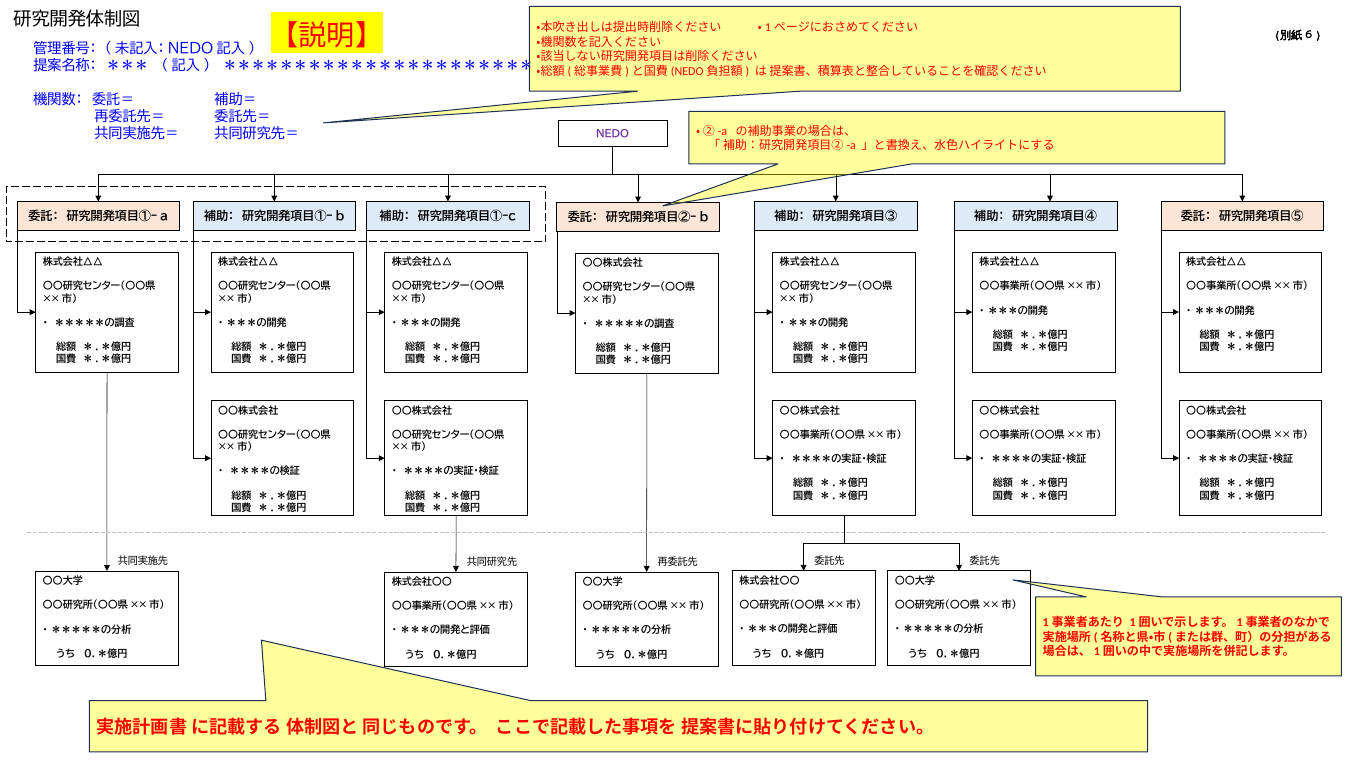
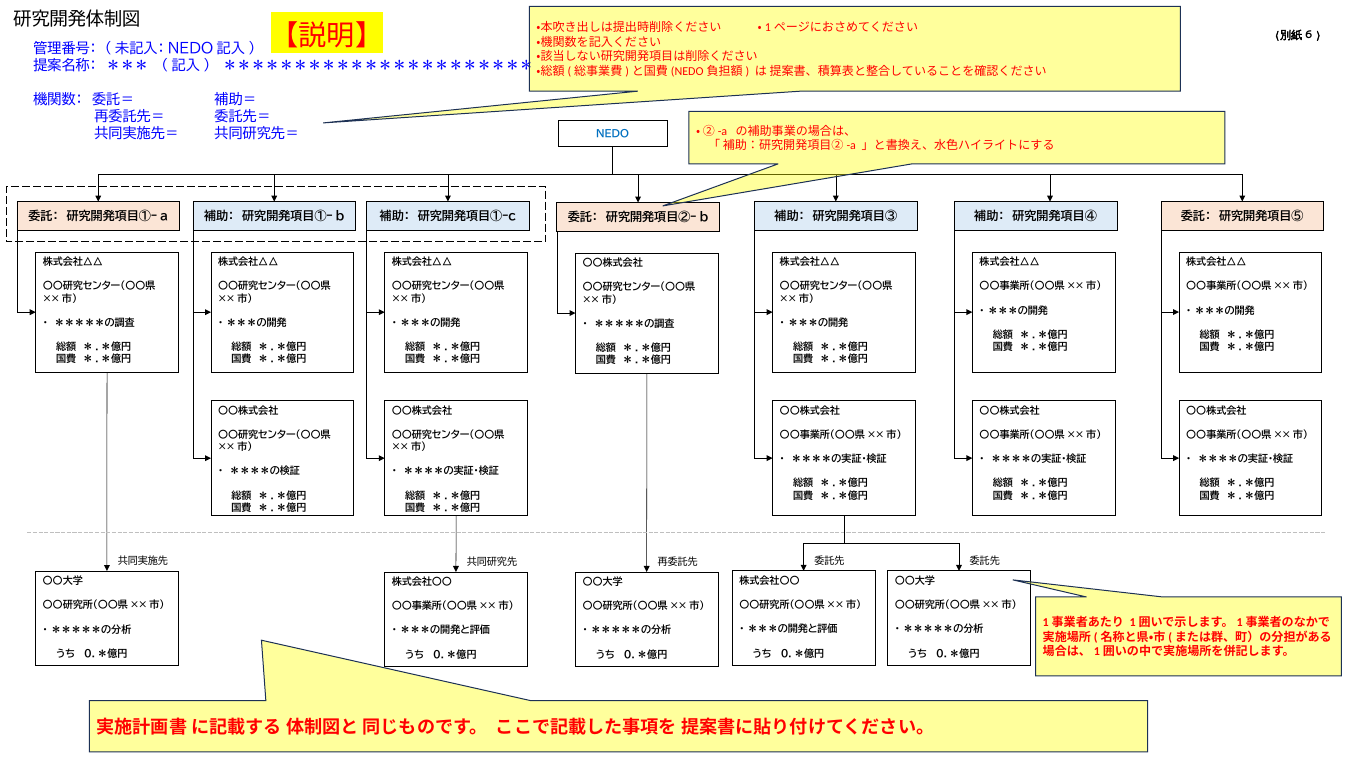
NEDO colour: purple -> blue (613, 134)
